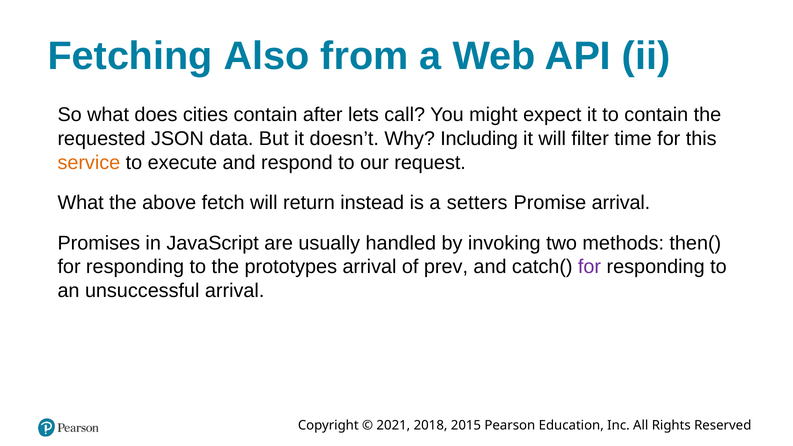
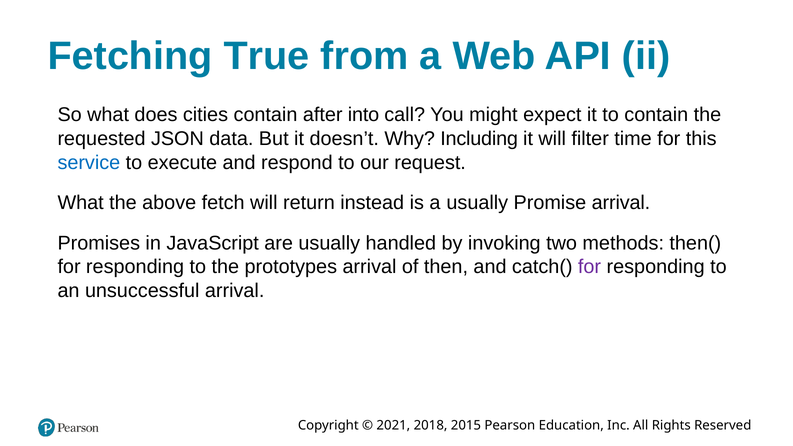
Also: Also -> True (267, 56)
lets: lets -> into (364, 115)
service colour: orange -> blue (89, 163)
a setters: setters -> usually (477, 203)
prev: prev -> then (446, 267)
